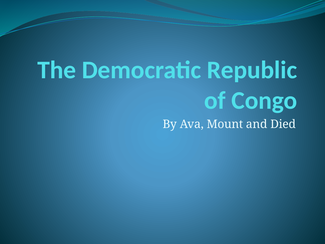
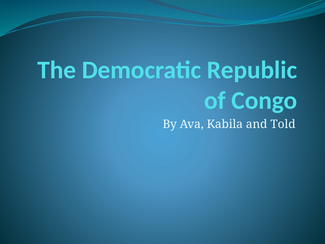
Mount: Mount -> Kabila (225, 124)
Died: Died -> Told (283, 124)
